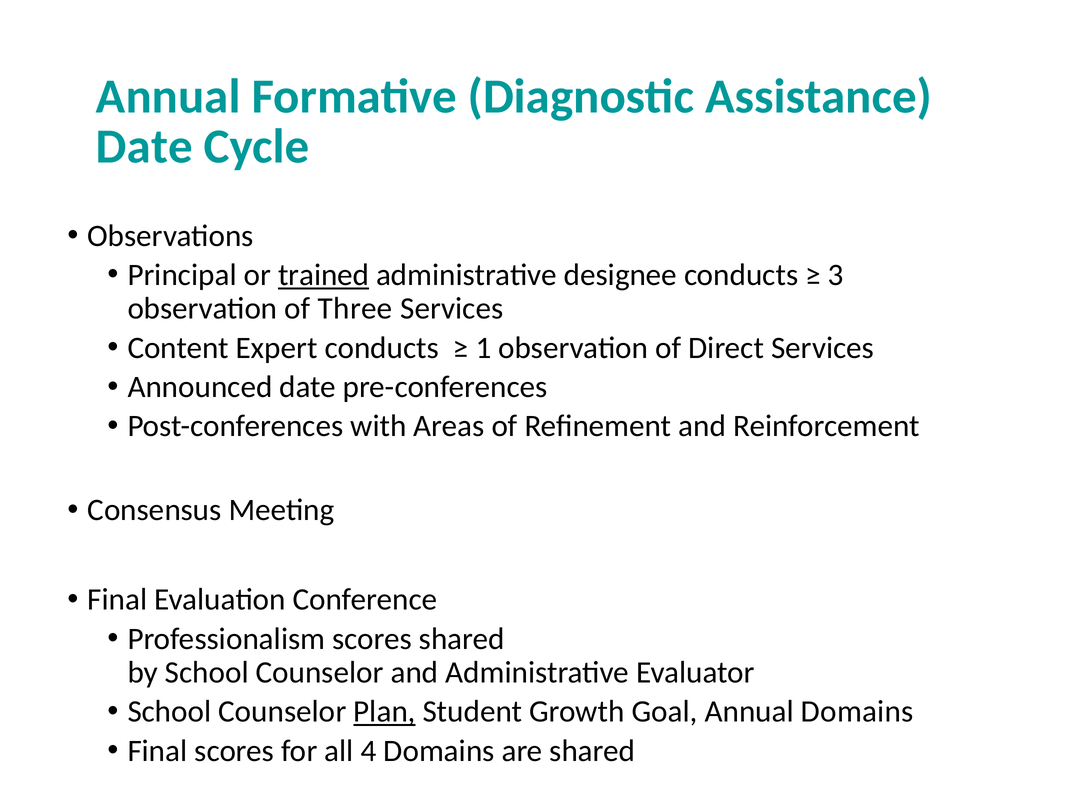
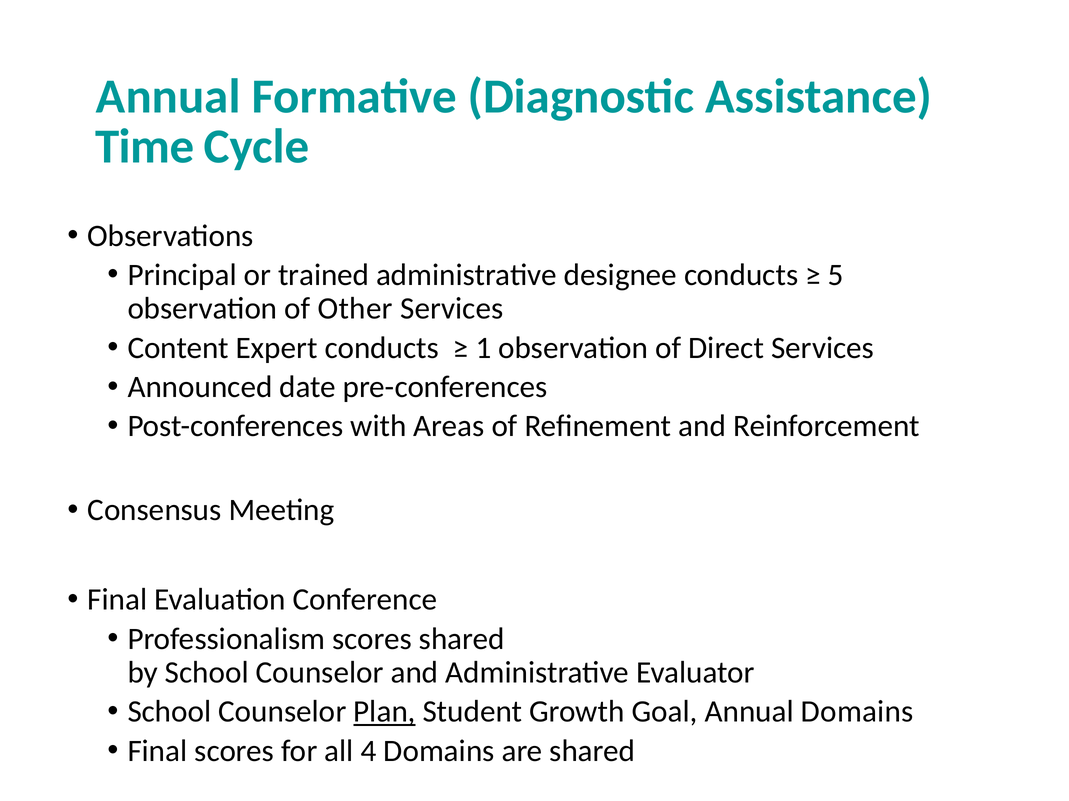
Date: Date -> Time (145, 147)
trained underline: present -> none (324, 275)
3: 3 -> 5 (836, 275)
Three: Three -> Other (355, 309)
